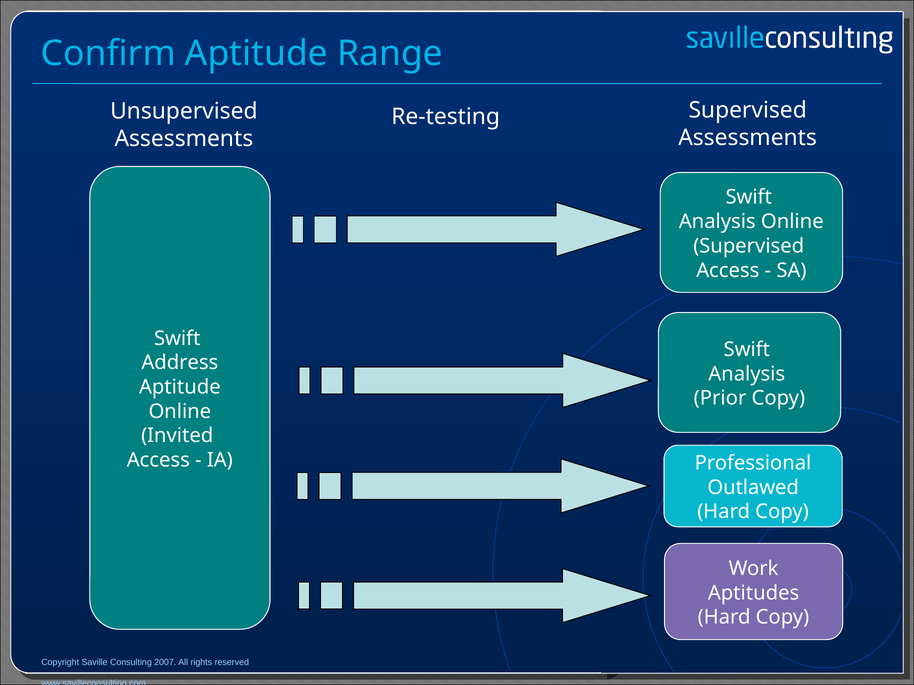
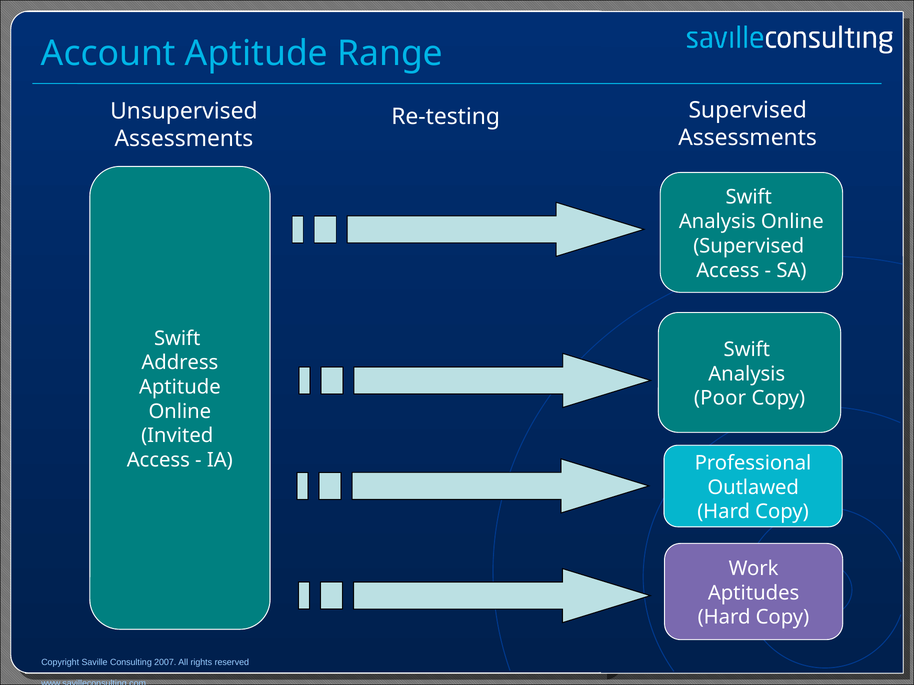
Confirm: Confirm -> Account (108, 53)
Prior: Prior -> Poor (720, 398)
